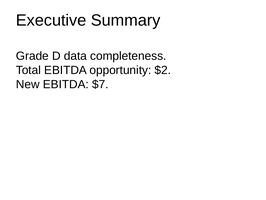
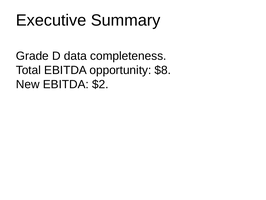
$2: $2 -> $8 (163, 70)
$7: $7 -> $2 (100, 84)
